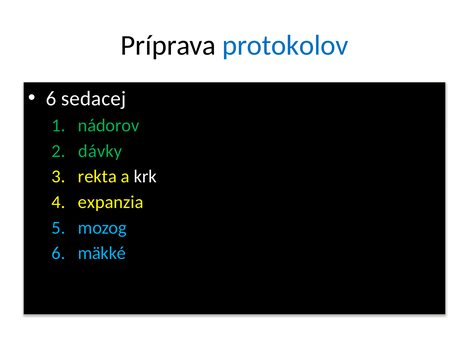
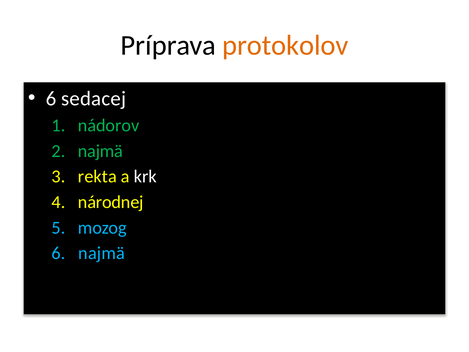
protokolov colour: blue -> orange (285, 45)
dávky: dávky -> najmä (100, 151)
expanzia: expanzia -> národnej (111, 202)
6 mäkké: mäkké -> najmä (102, 253)
